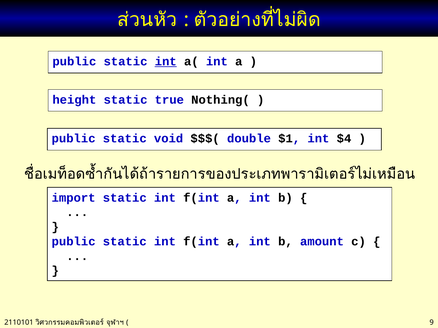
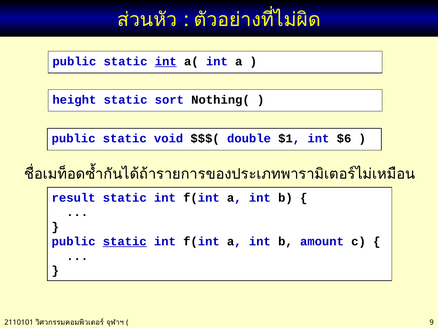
true: true -> sort (169, 100)
$4: $4 -> $6 (344, 139)
import: import -> result (74, 198)
static underline: none -> present (125, 242)
